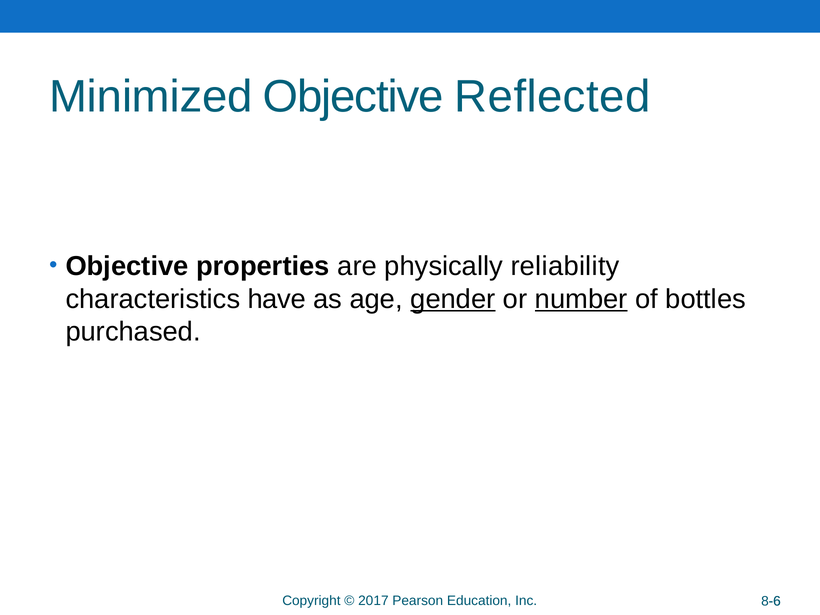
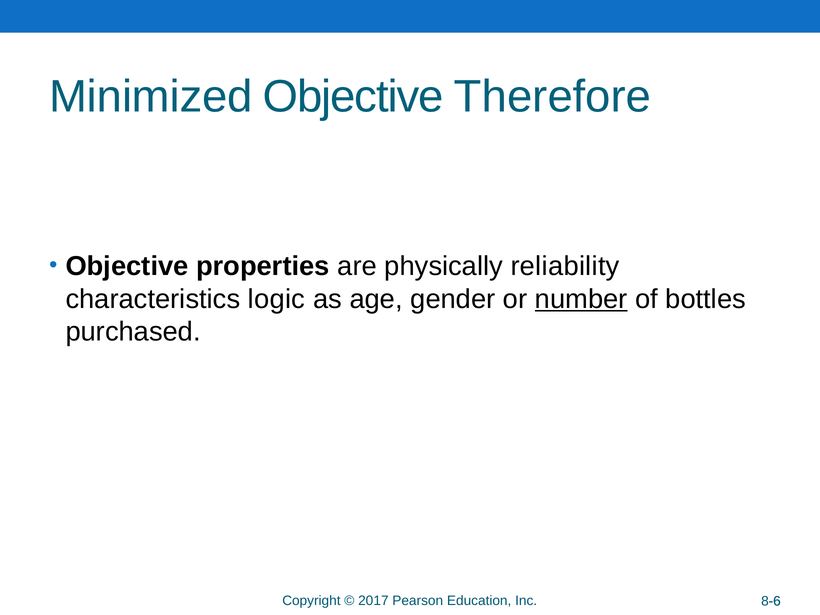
Reflected: Reflected -> Therefore (553, 97)
have: have -> logic (277, 299)
gender underline: present -> none (453, 299)
